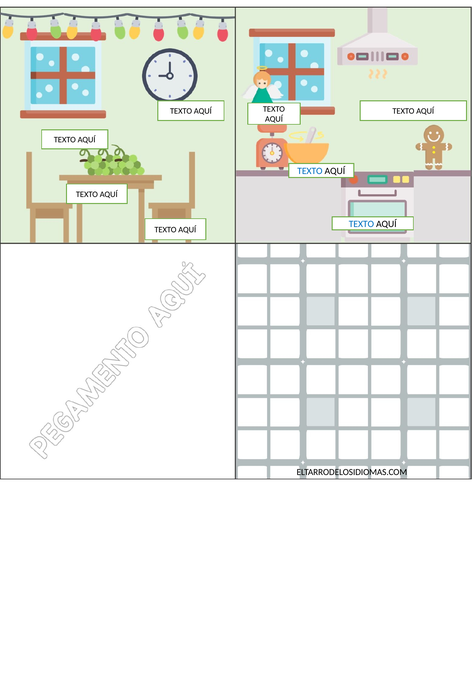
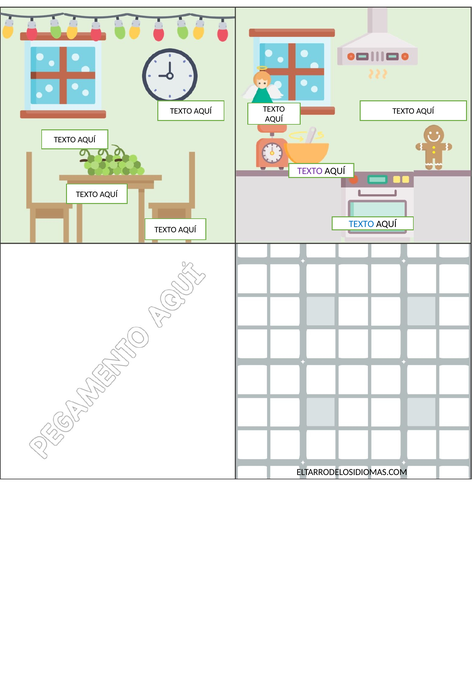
TEXTO colour: blue -> purple (310, 171)
